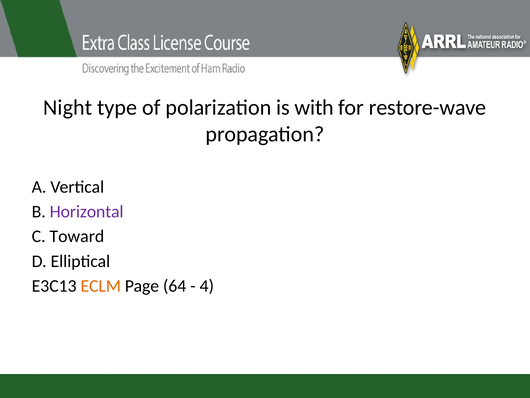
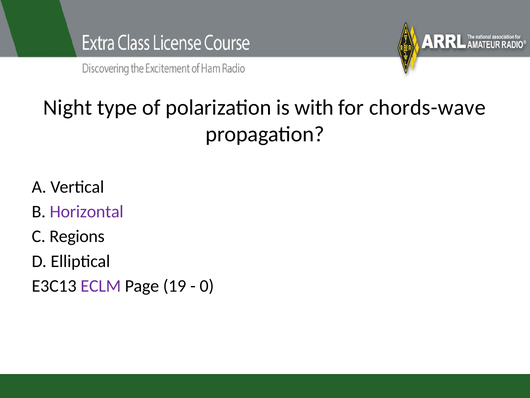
restore-wave: restore-wave -> chords-wave (427, 107)
Toward: Toward -> Regions (77, 236)
ECLM colour: orange -> purple (101, 286)
64: 64 -> 19 (175, 286)
4: 4 -> 0 (207, 286)
